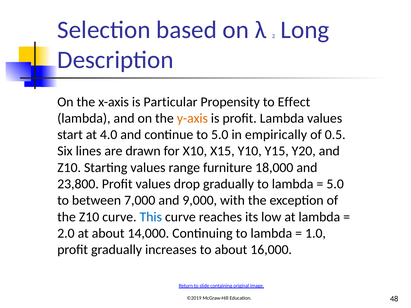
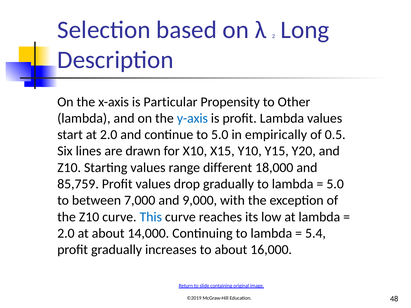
Effect: Effect -> Other (294, 102)
y-axis colour: orange -> blue (192, 118)
at 4.0: 4.0 -> 2.0 (109, 135)
furniture: furniture -> different (228, 168)
23,800: 23,800 -> 85,759 (78, 184)
1.0: 1.0 -> 5.4 (316, 233)
